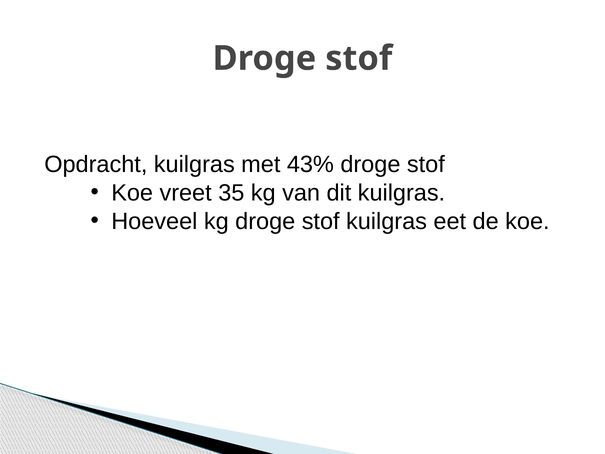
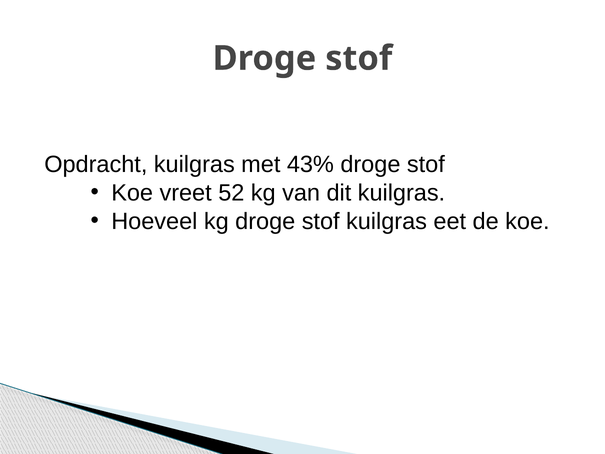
35: 35 -> 52 (231, 193)
